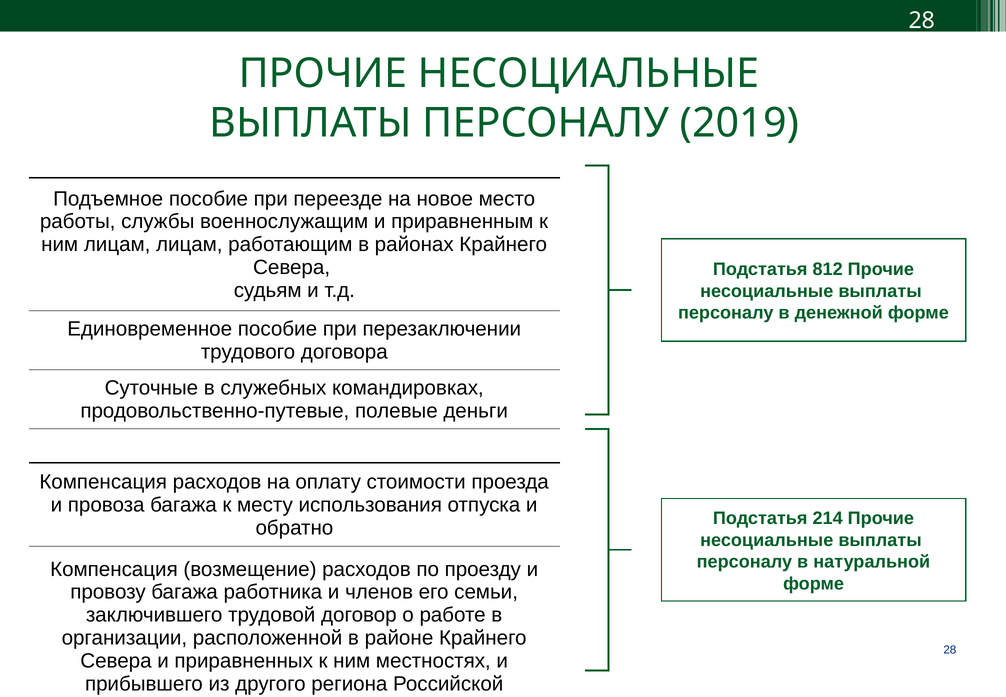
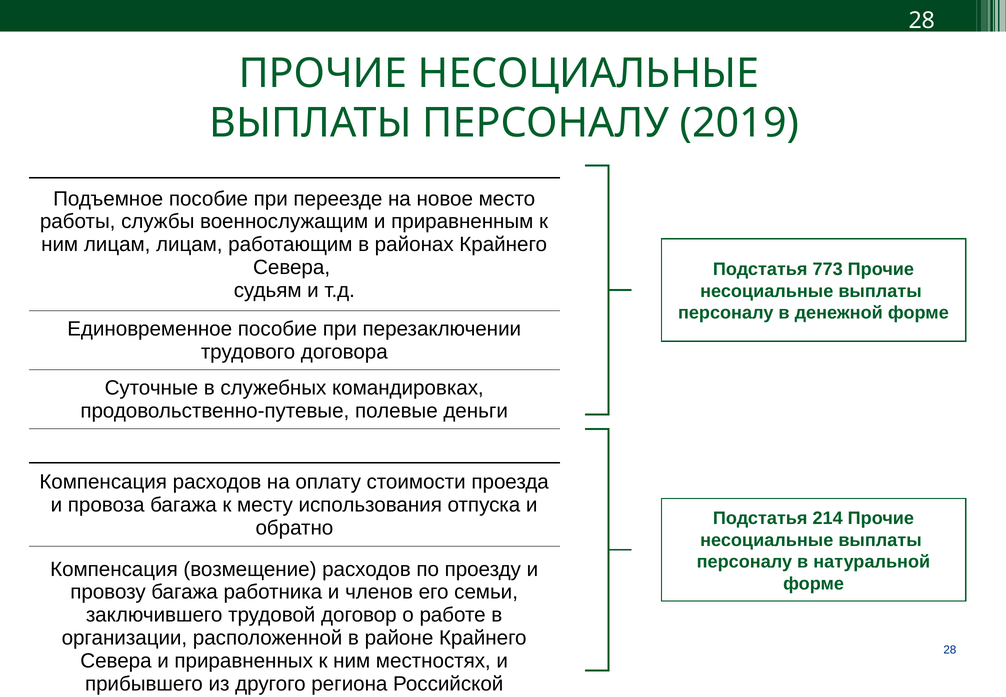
812: 812 -> 773 (828, 269)
